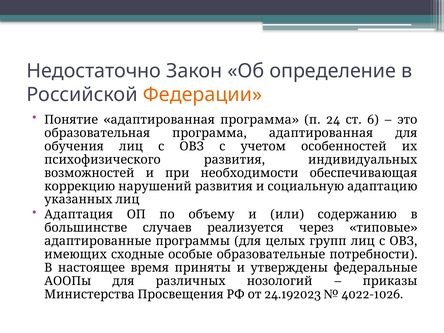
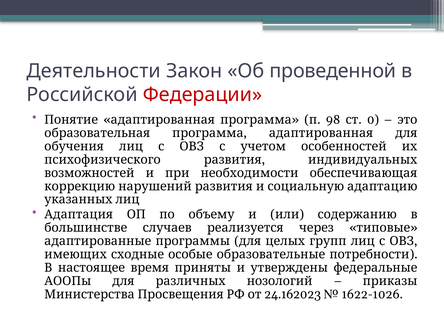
Недостаточно: Недостаточно -> Деятельности (94, 71)
определение: определение -> проведенной (333, 71)
Федерации colour: orange -> red (202, 95)
24: 24 -> 98 (333, 120)
6: 6 -> 0 (373, 120)
24.192023: 24.192023 -> 24.162023 (293, 294)
4022-1026: 4022-1026 -> 1622-1026 (372, 294)
